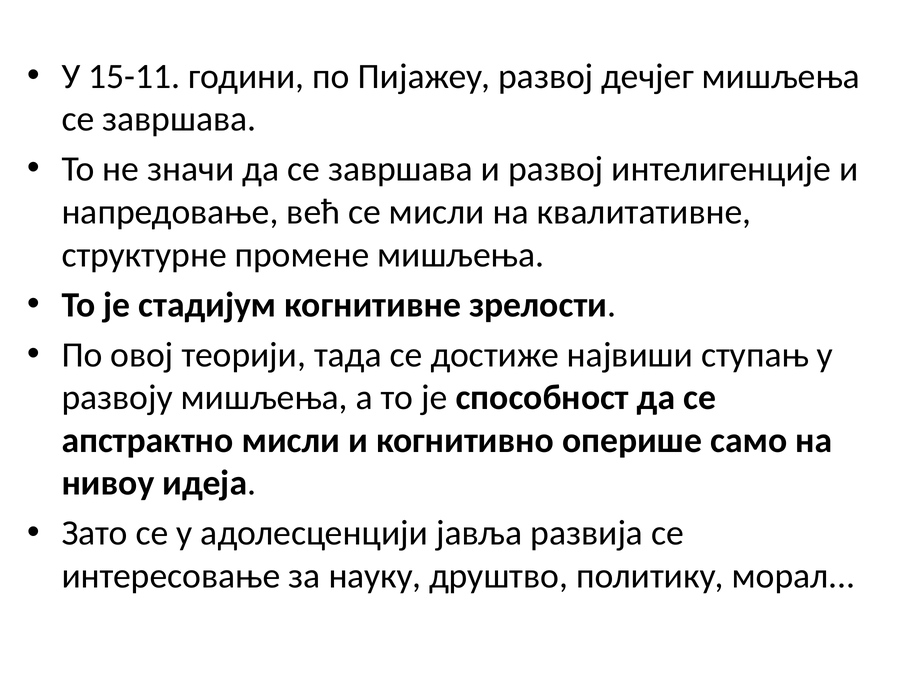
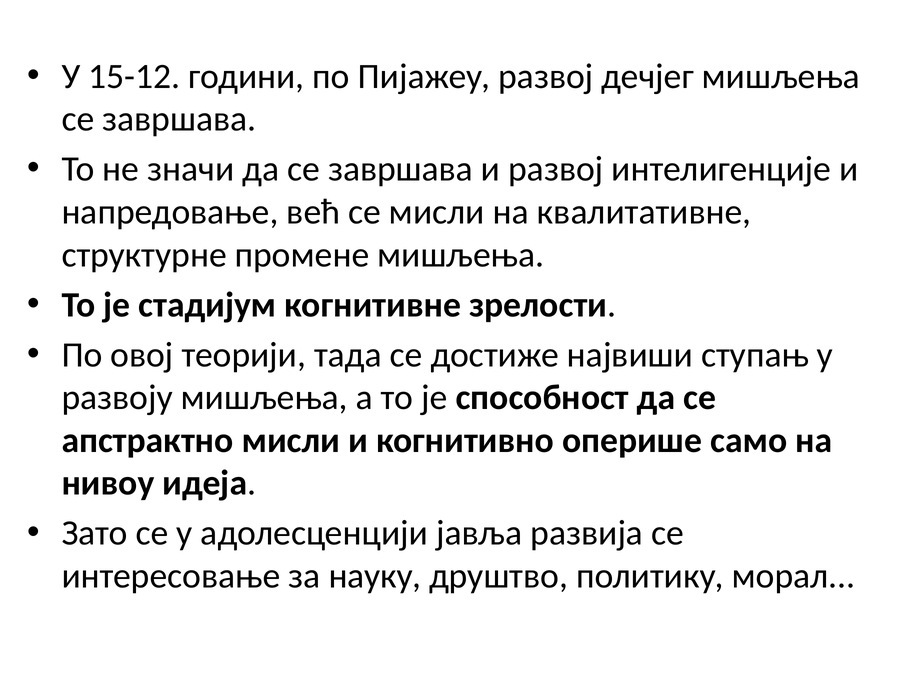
15-11: 15-11 -> 15-12 (134, 76)
